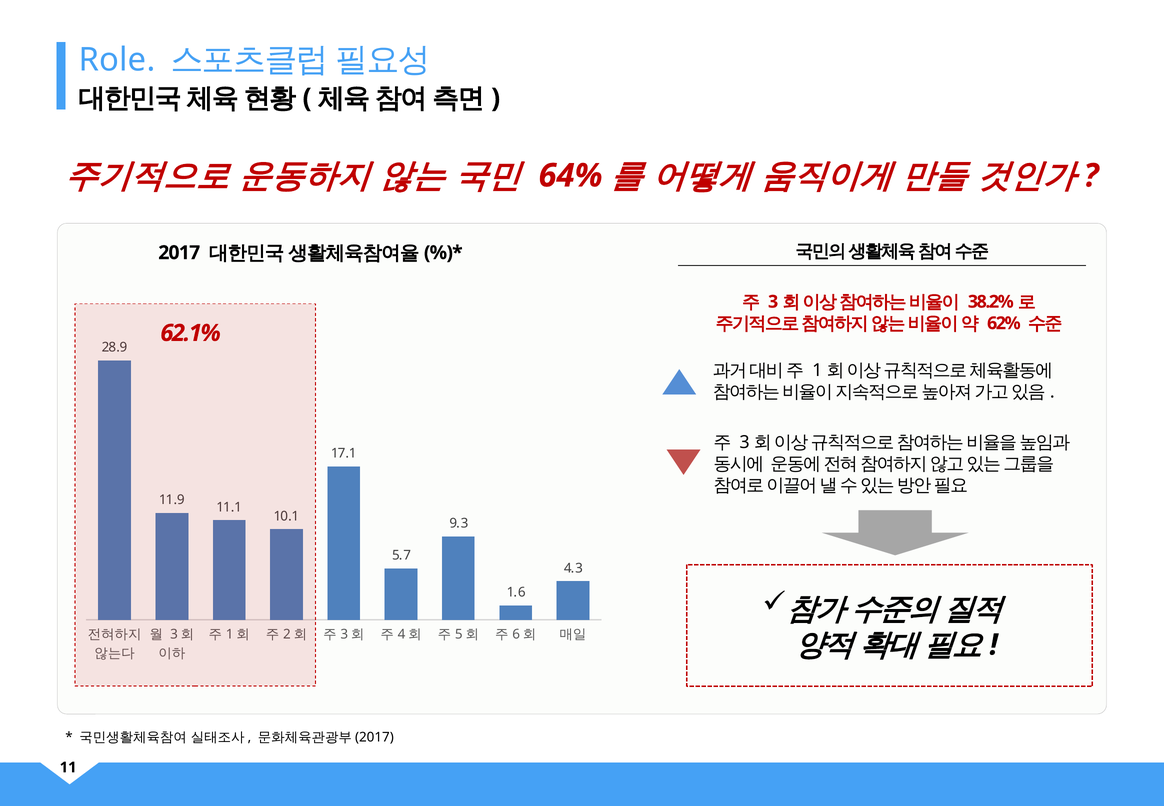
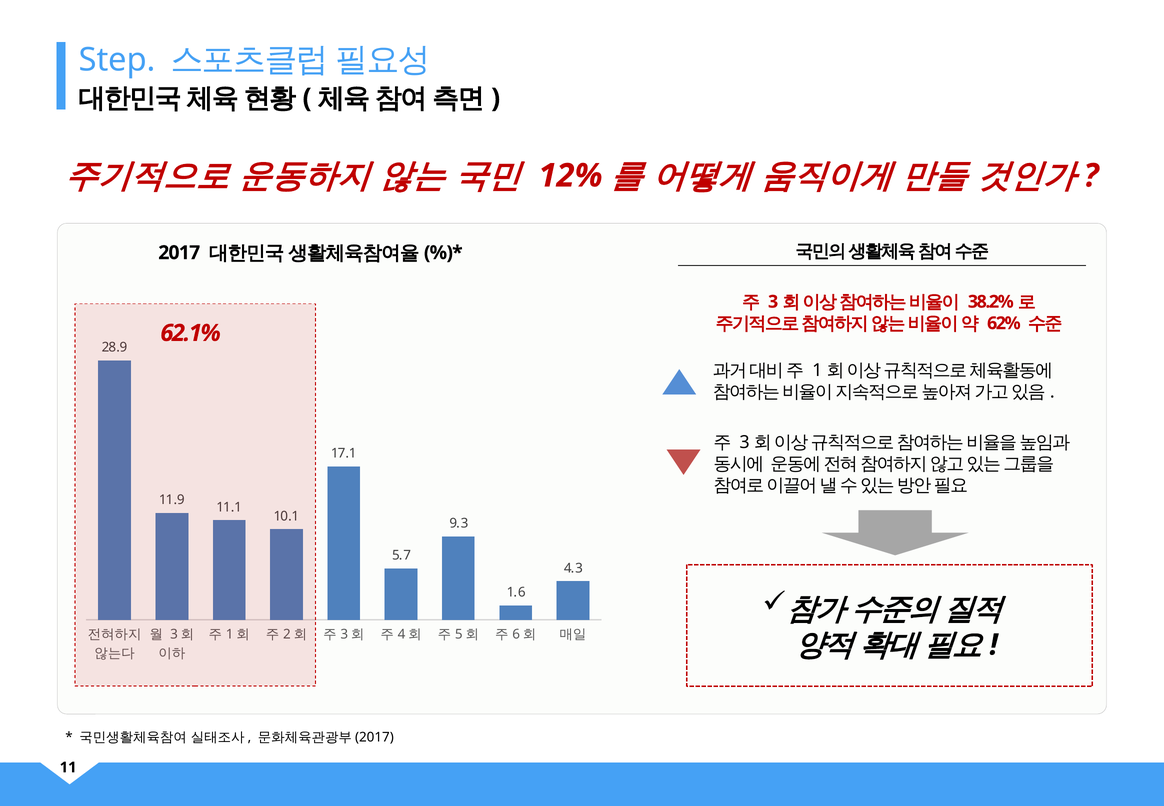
Role: Role -> Step (117, 60)
64%: 64% -> 12% (571, 176)
